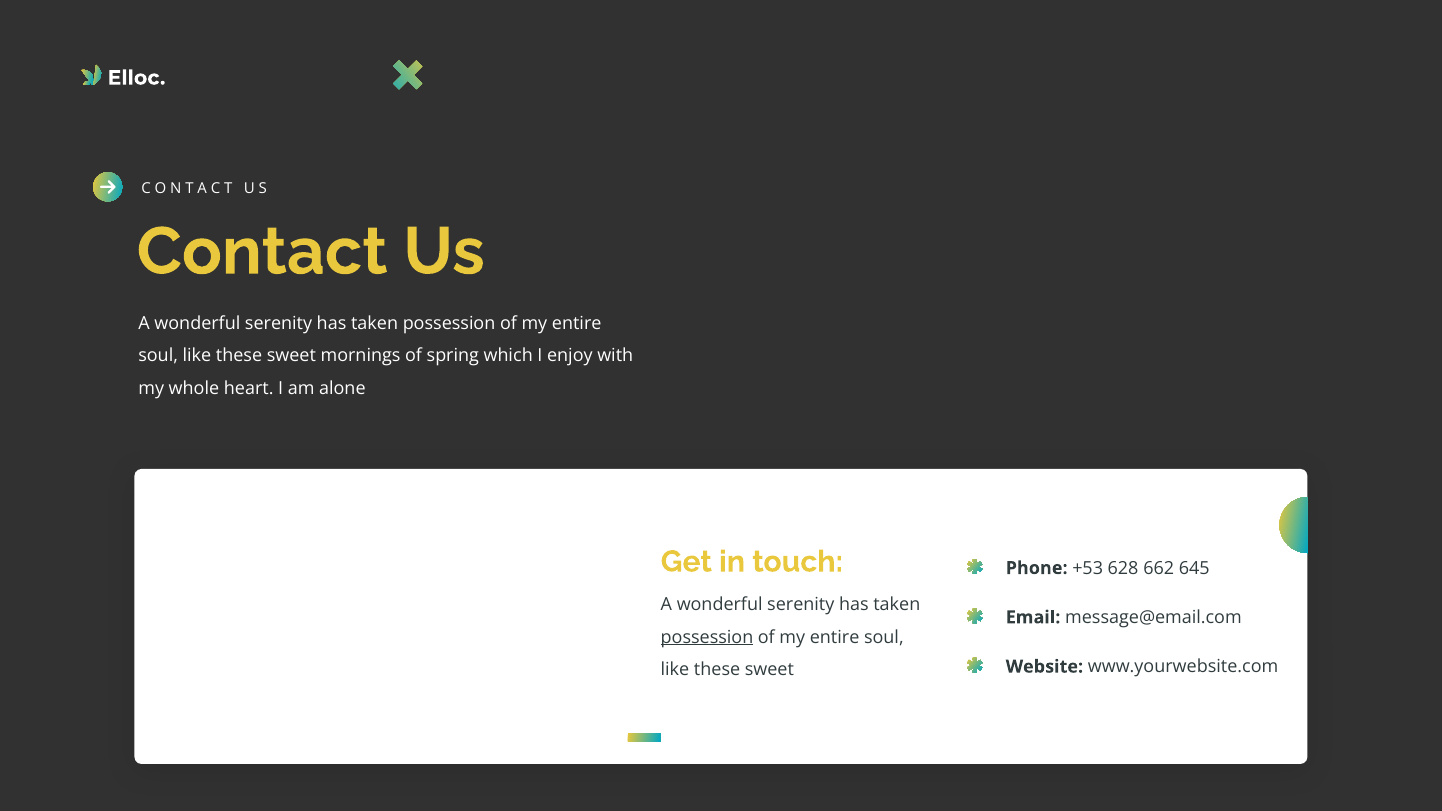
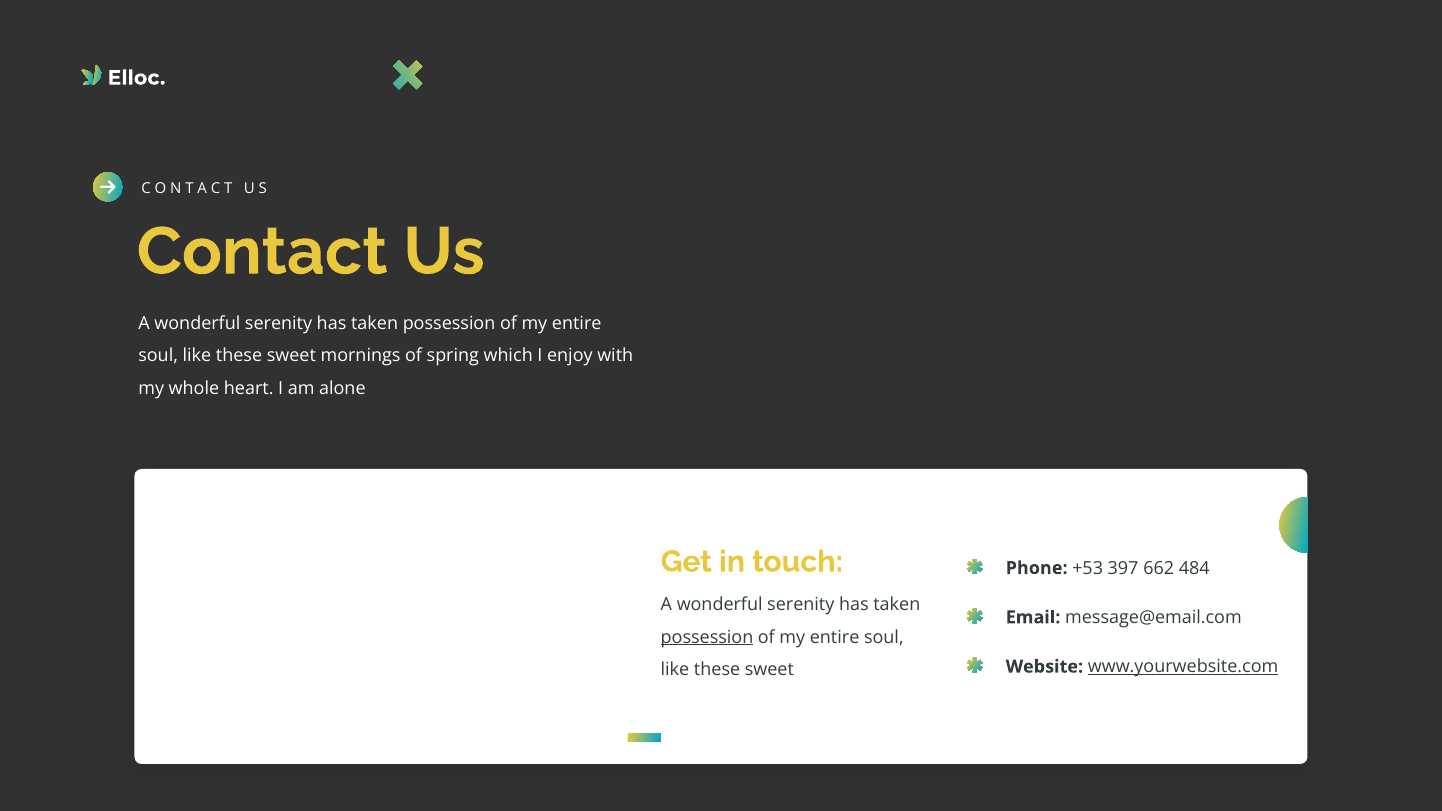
628: 628 -> 397 (1123, 568)
645: 645 -> 484 (1194, 568)
www.yourwebsite.com underline: none -> present (1183, 667)
